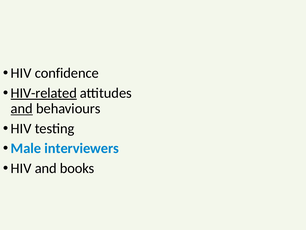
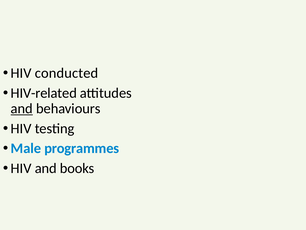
confidence: confidence -> conducted (67, 73)
HIV-related underline: present -> none (44, 93)
interviewers: interviewers -> programmes (82, 148)
